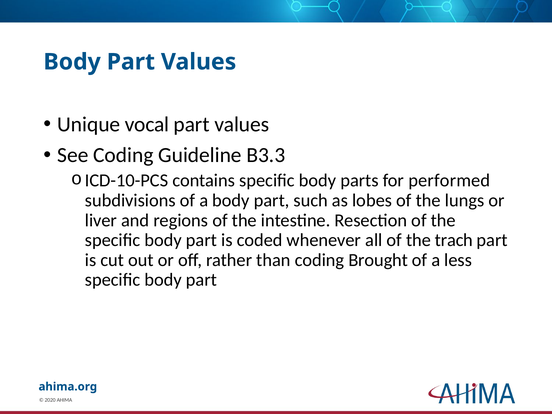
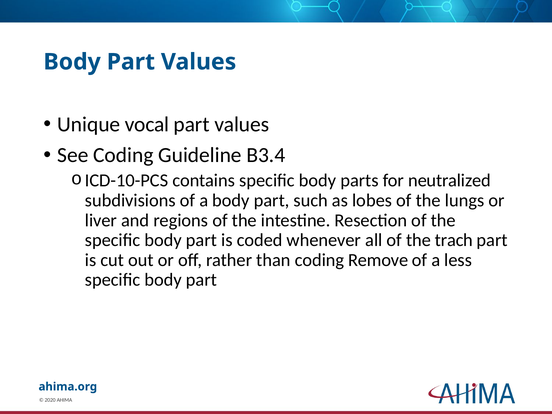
B3.3: B3.3 -> B3.4 (266, 155)
performed: performed -> neutralized (449, 181)
Brought: Brought -> Remove (378, 260)
